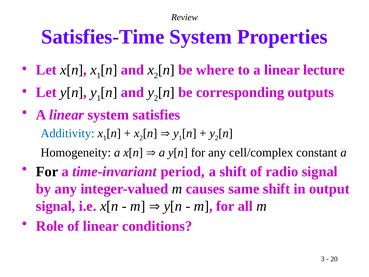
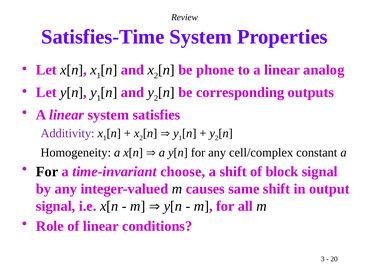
where: where -> phone (215, 70)
lecture: lecture -> analog (324, 70)
Additivity colour: blue -> purple (68, 133)
period: period -> choose (183, 171)
radio: radio -> block (282, 171)
